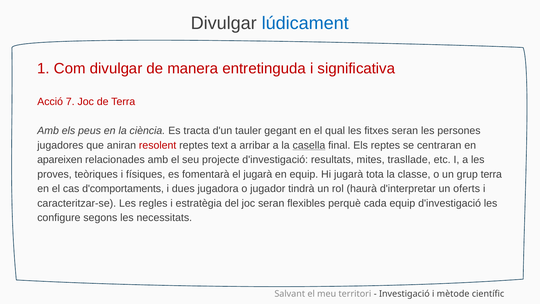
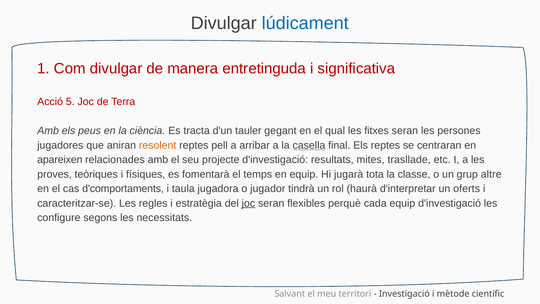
7: 7 -> 5 (70, 102)
resolent colour: red -> orange (158, 145)
text: text -> pell (220, 145)
el jugarà: jugarà -> temps (258, 174)
grup terra: terra -> altre (491, 174)
dues: dues -> taula (183, 189)
joc underline: none -> present (248, 203)
